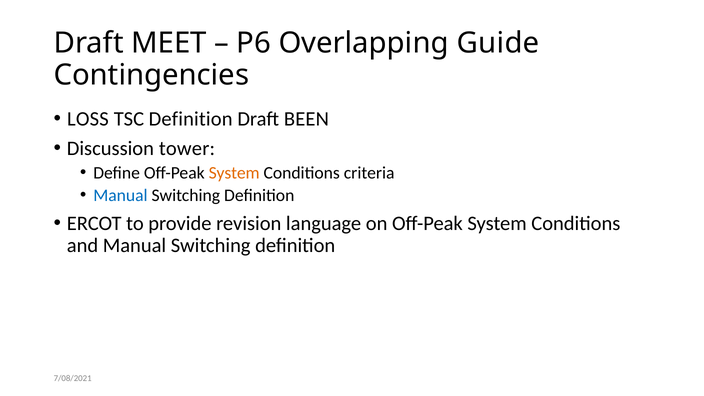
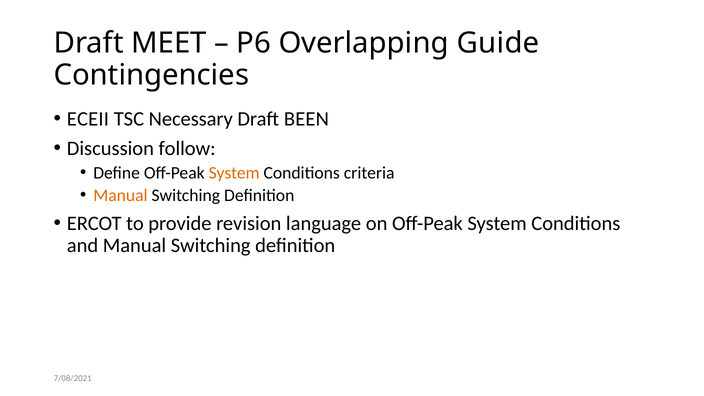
LOSS: LOSS -> ECEII (88, 119)
TSC Definition: Definition -> Necessary (191, 119)
tower: tower -> follow (187, 148)
Manual colour: blue -> orange (120, 195)
